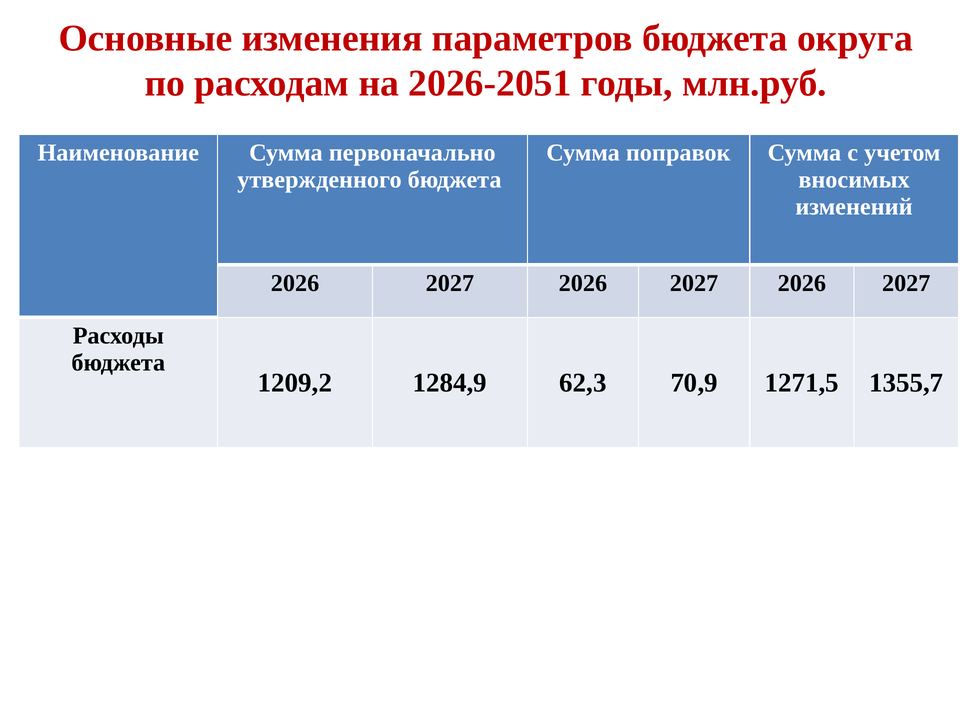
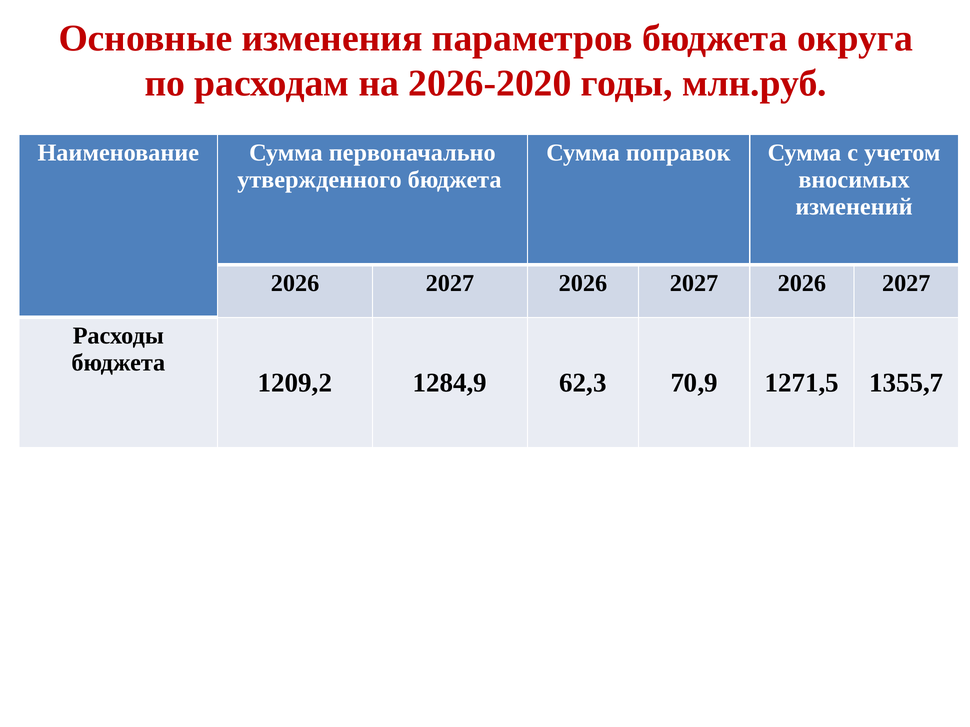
2026-2051: 2026-2051 -> 2026-2020 (490, 83)
